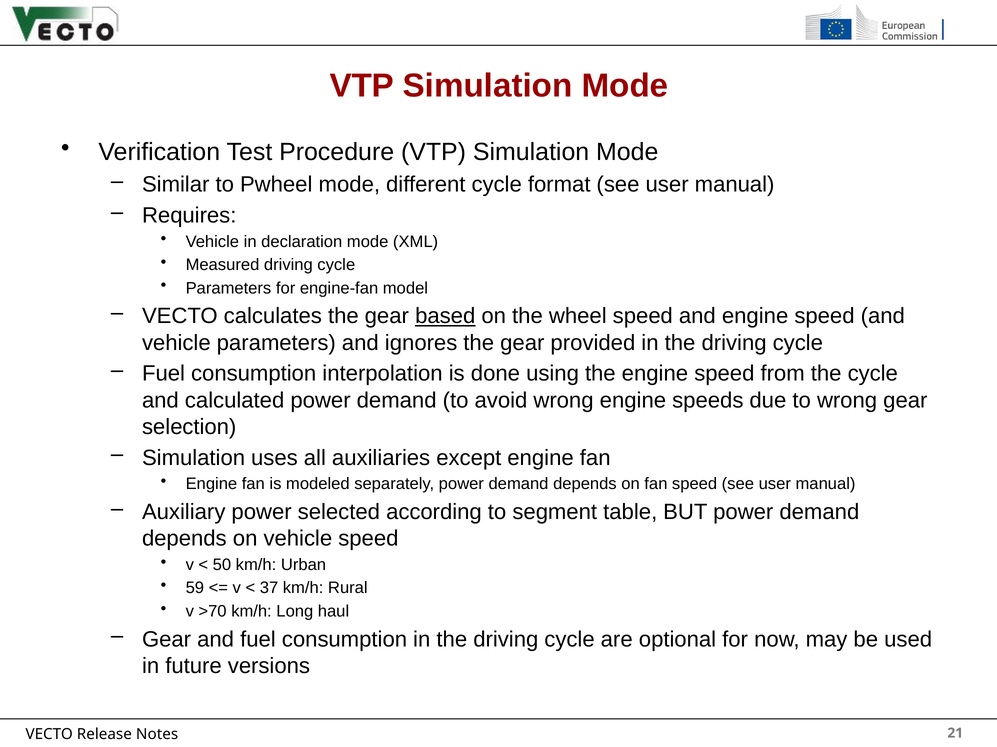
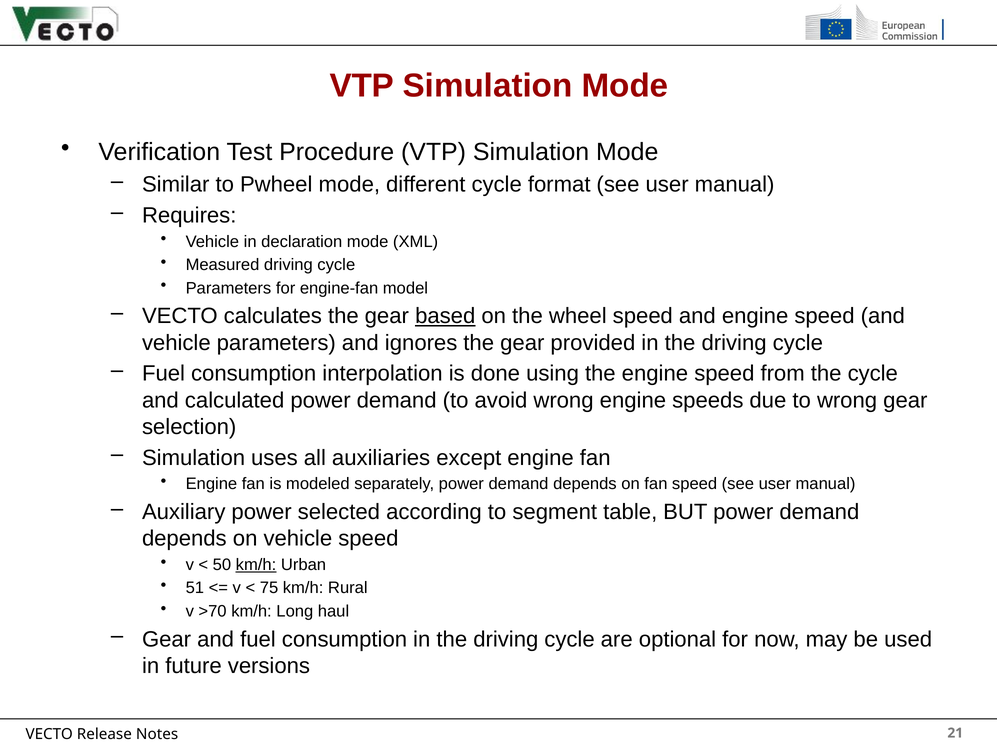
km/h underline: none -> present (256, 565)
59: 59 -> 51 (195, 589)
37: 37 -> 75 (269, 589)
